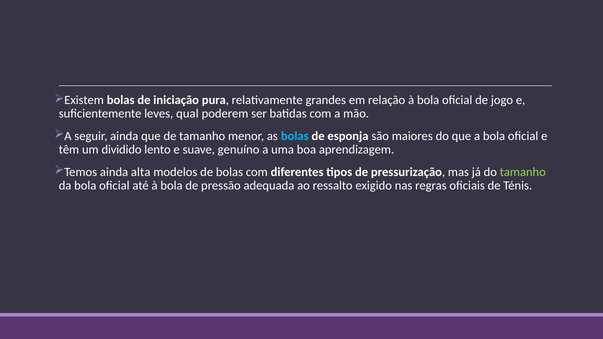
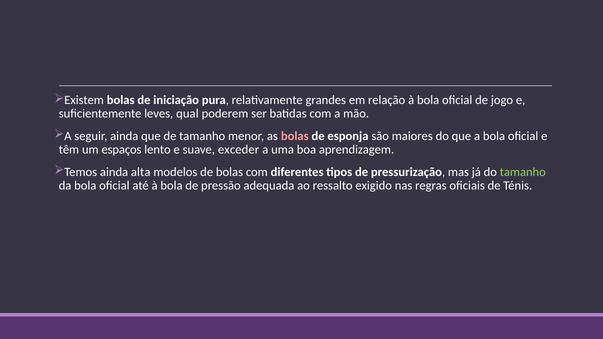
bolas colour: light blue -> pink (295, 136)
dividido: dividido -> espaços (122, 150)
genuíno: genuíno -> exceder (239, 150)
